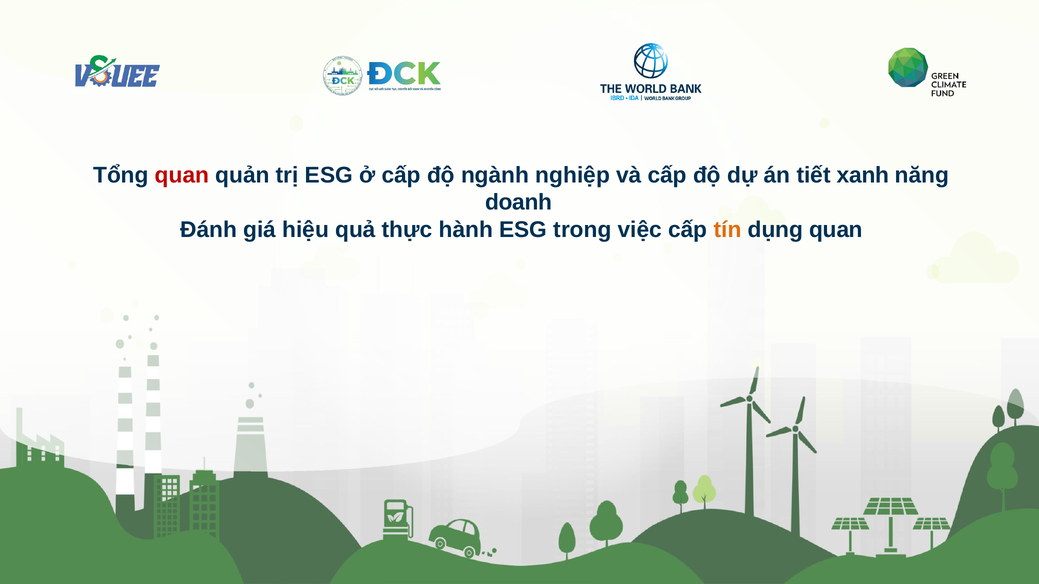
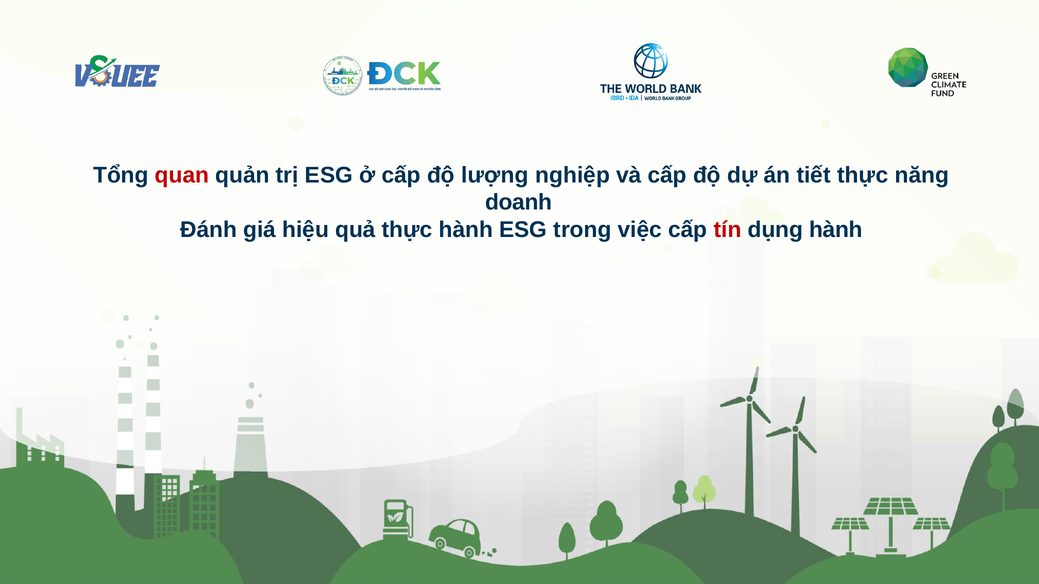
ngành: ngành -> lượng (495, 175)
tiết xanh: xanh -> thực (863, 175)
tín colour: orange -> red (728, 230)
dụng quan: quan -> hành (836, 230)
